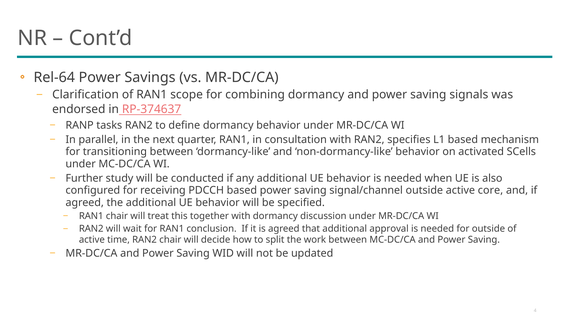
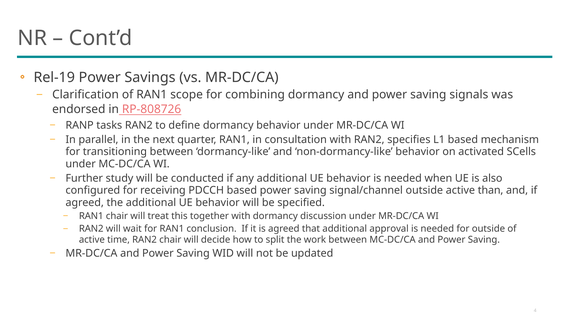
Rel-64: Rel-64 -> Rel-19 (54, 77)
RP-374637: RP-374637 -> RP-808726 (152, 109)
core: core -> than (491, 190)
